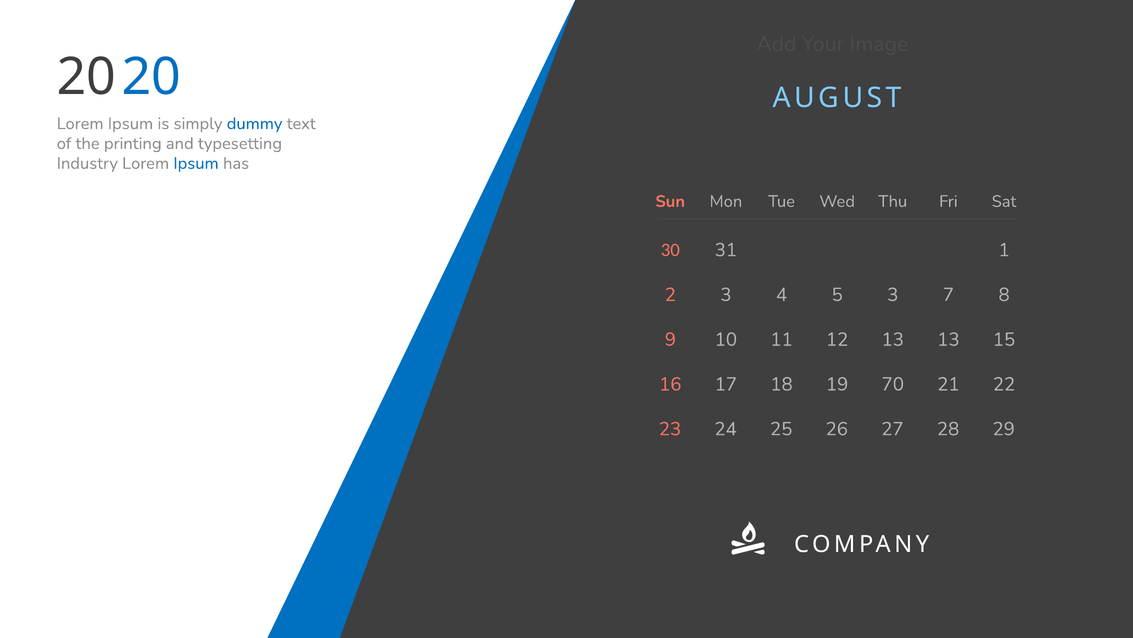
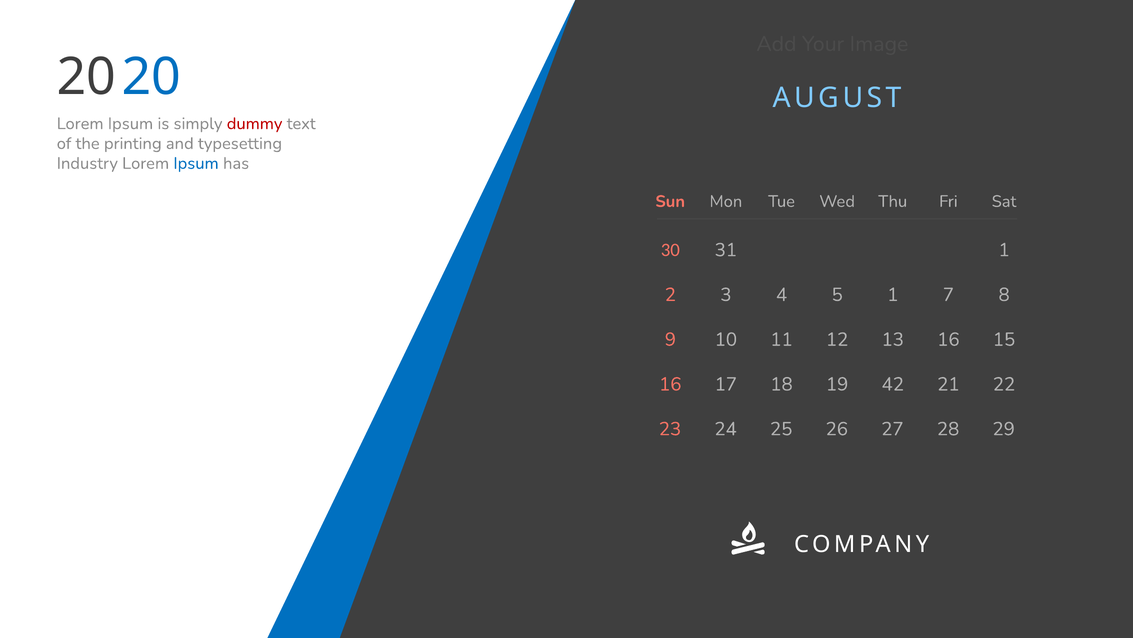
dummy colour: blue -> red (255, 124)
5 3: 3 -> 1 (893, 294)
13 13: 13 -> 16 (948, 339)
70: 70 -> 42 (893, 384)
